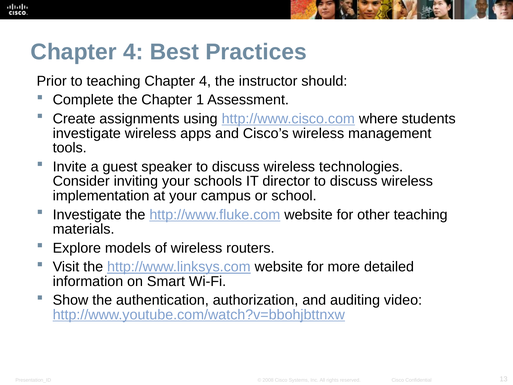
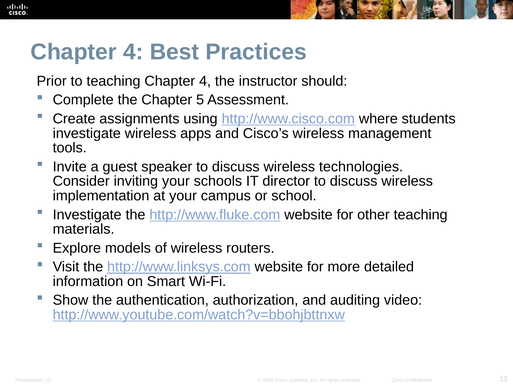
1: 1 -> 5 (200, 100)
